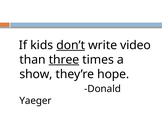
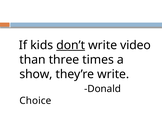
three underline: present -> none (64, 60)
they’re hope: hope -> write (113, 75)
Yaeger: Yaeger -> Choice (35, 101)
